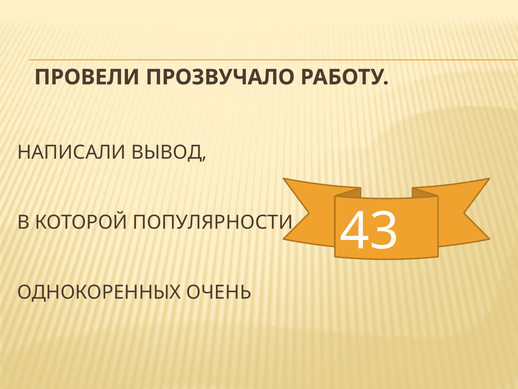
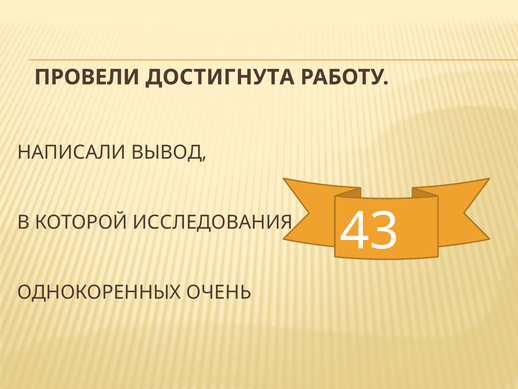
ПРОЗВУЧАЛО: ПРОЗВУЧАЛО -> ДОСТИГНУТА (220, 77)
ПОПУЛЯРНОСТИ: ПОПУЛЯРНОСТИ -> ИССЛЕДОВАНИЯ (213, 222)
